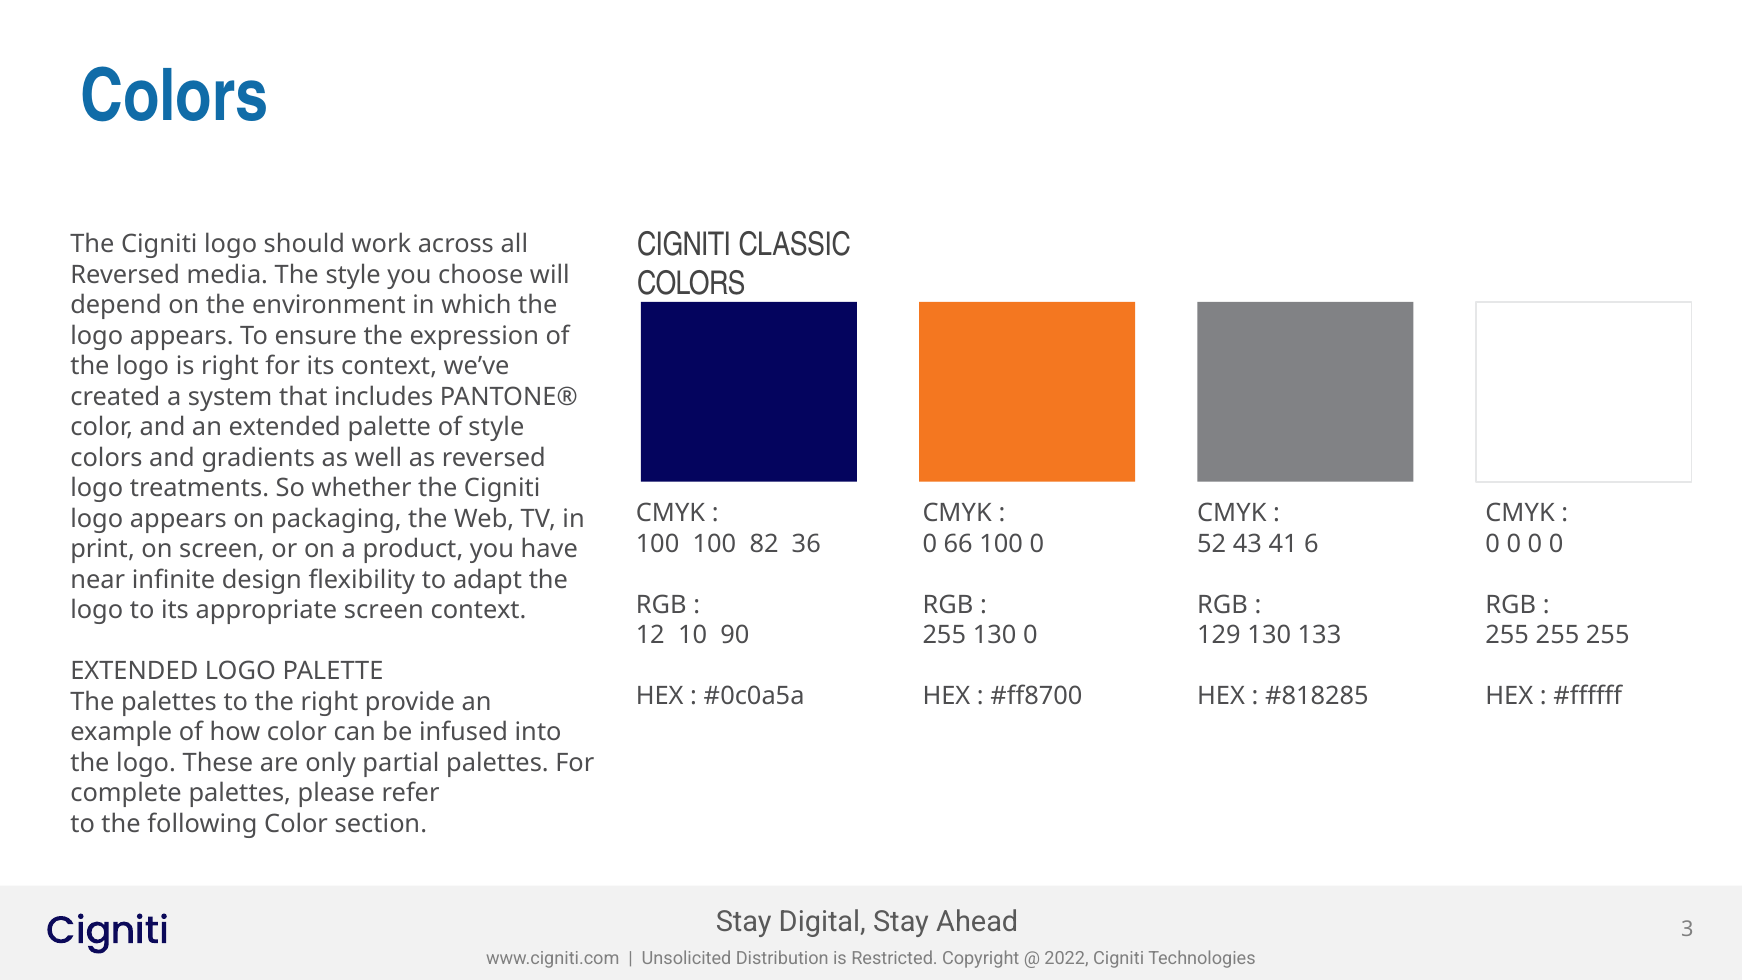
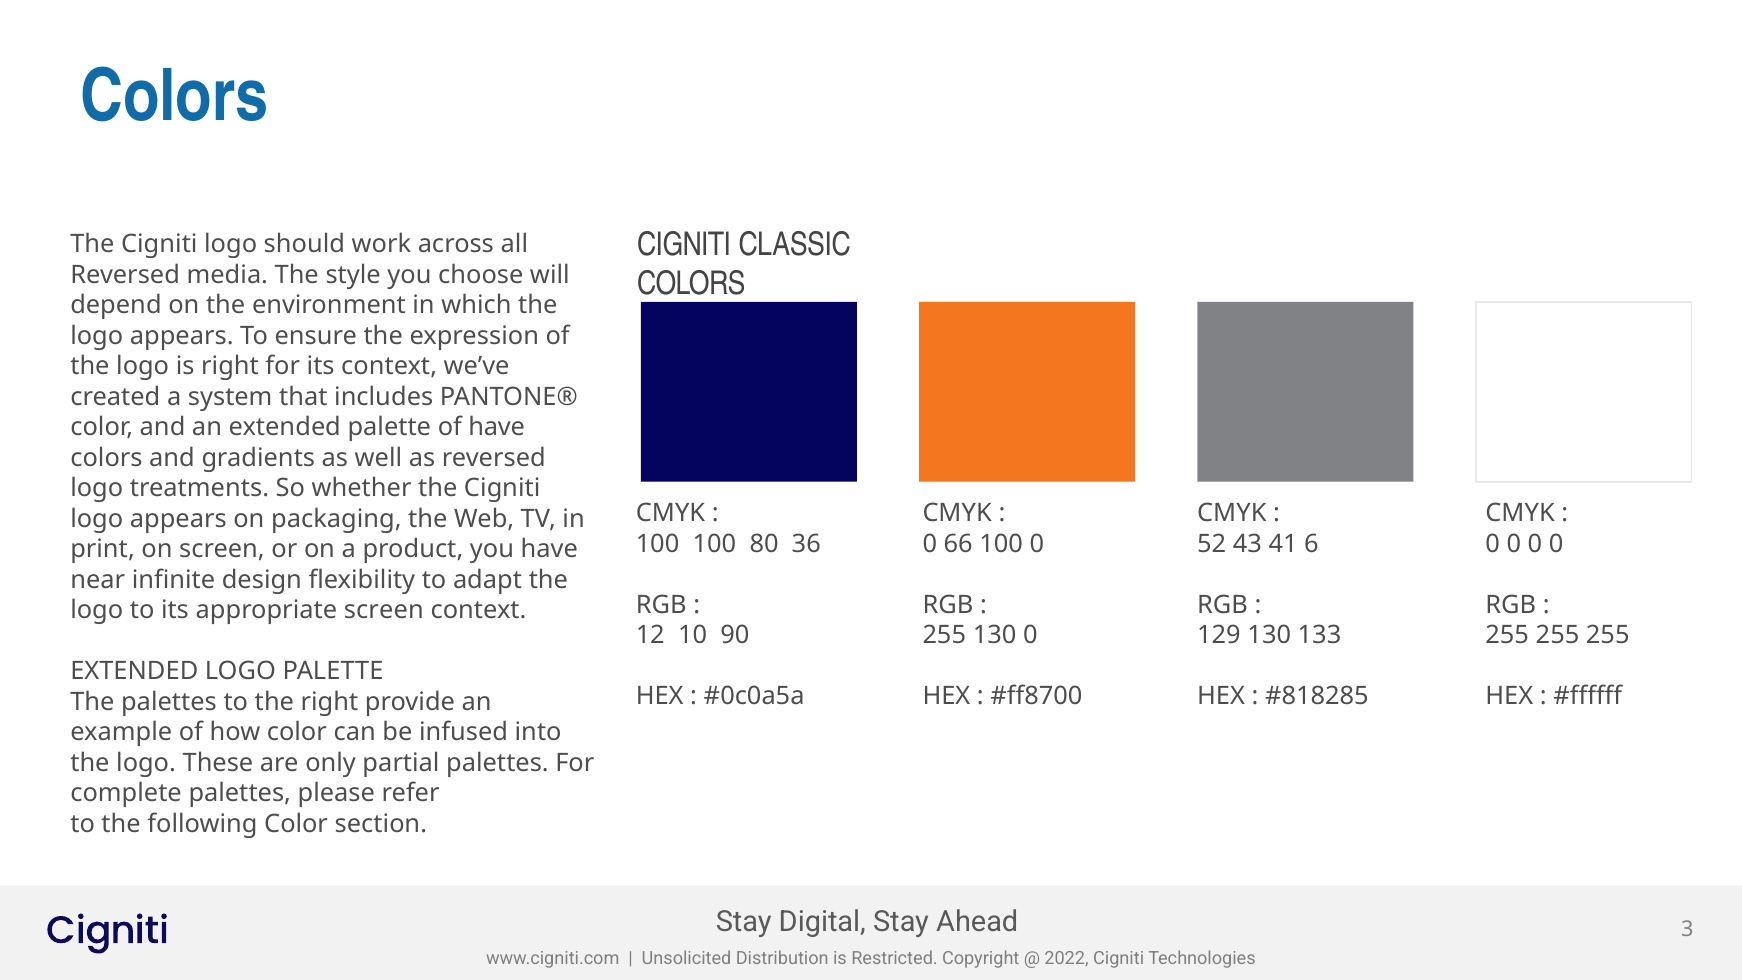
of style: style -> have (497, 427)
82: 82 -> 80 (764, 544)
